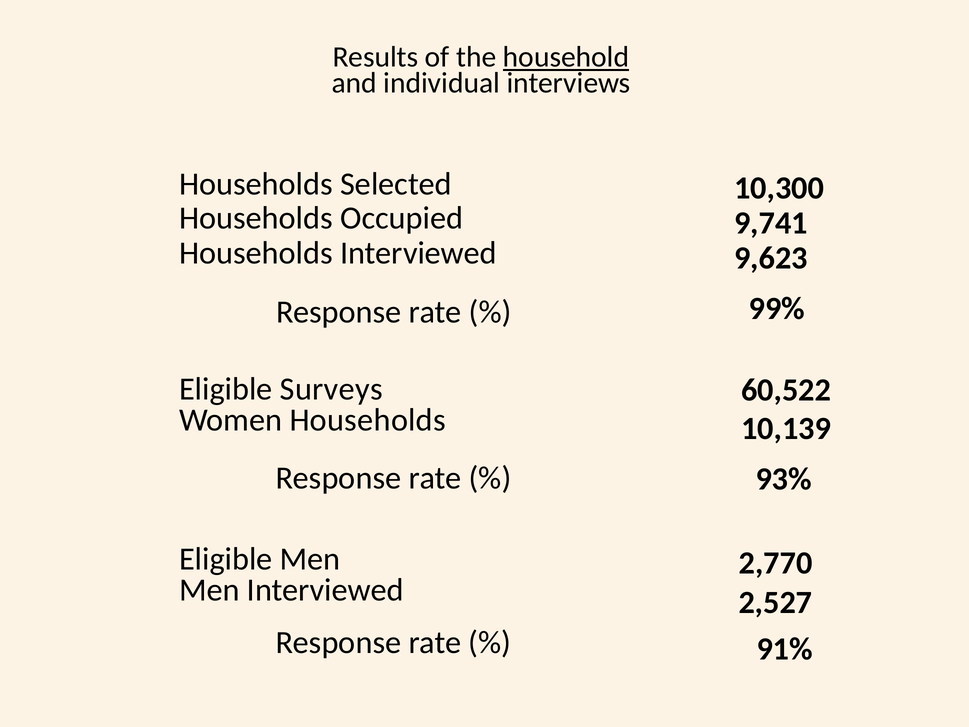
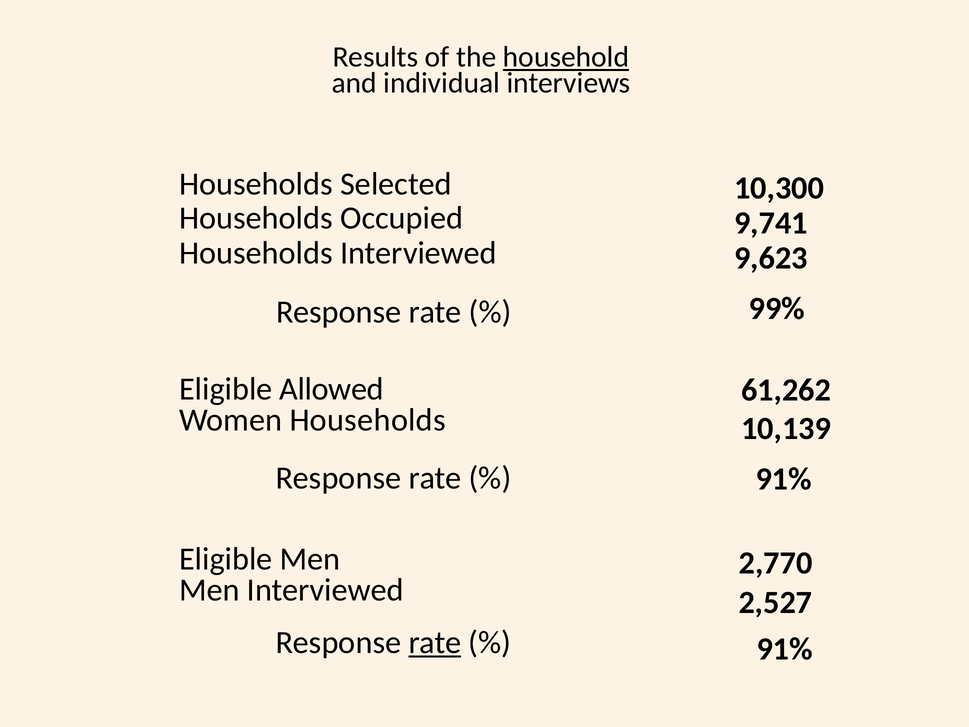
Surveys: Surveys -> Allowed (332, 389)
60,522: 60,522 -> 61,262 (786, 390)
93%: 93% -> 91% (784, 479)
rate underline: none -> present (435, 642)
